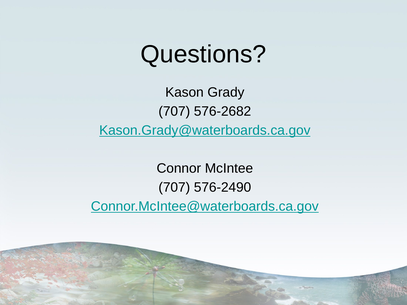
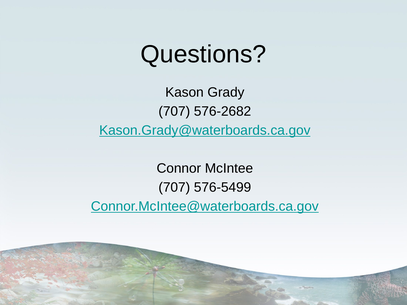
576-2490: 576-2490 -> 576-5499 (223, 187)
